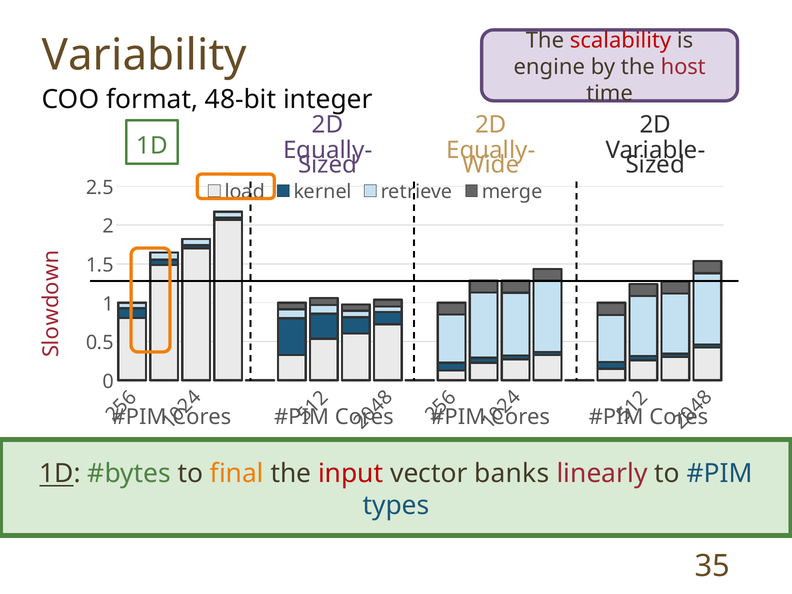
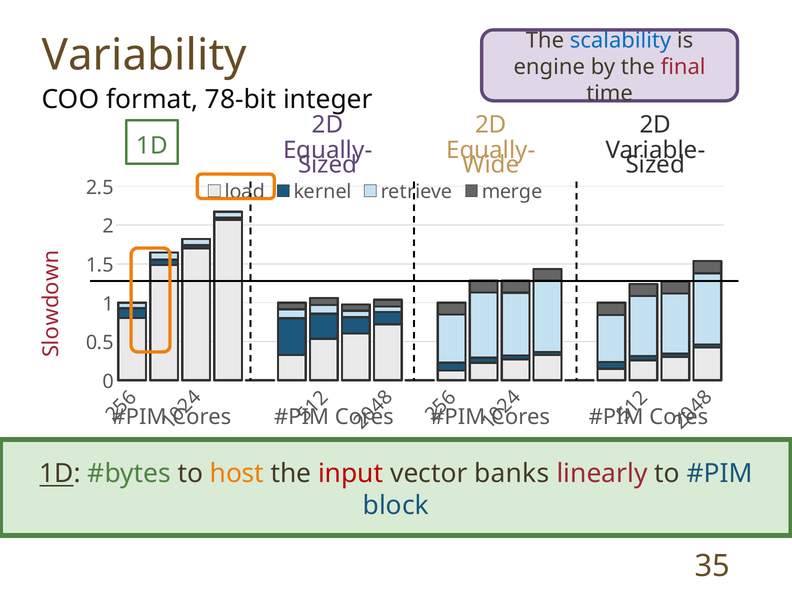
scalability colour: red -> blue (621, 40)
host: host -> final (683, 67)
48-bit: 48-bit -> 78-bit (241, 99)
final: final -> host (237, 474)
types: types -> block (396, 505)
